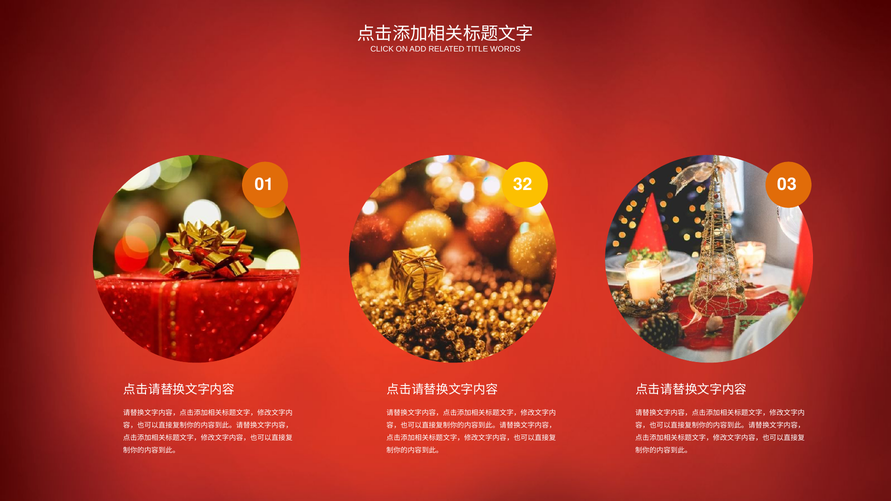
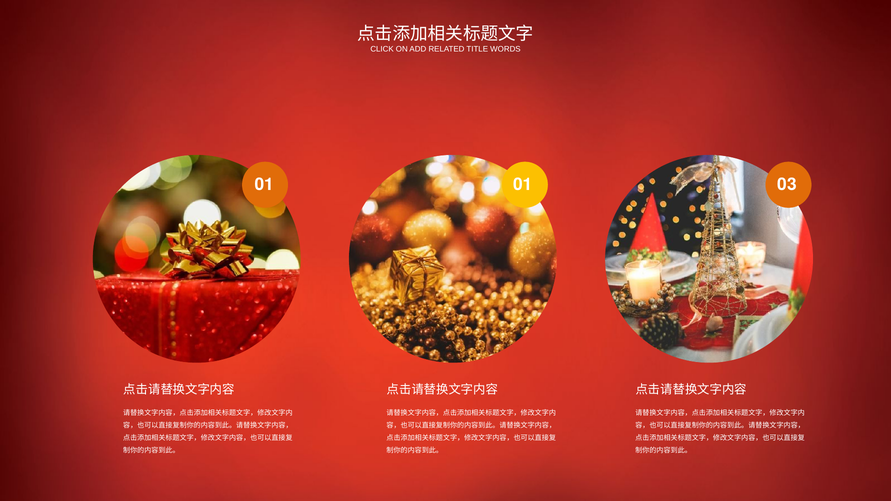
01 32: 32 -> 01 (523, 185)
